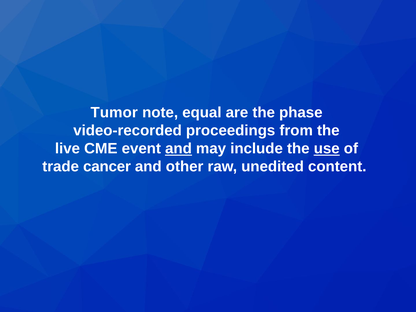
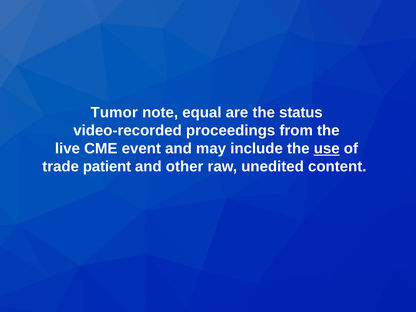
phase: phase -> status (301, 113)
and underline: present -> none (178, 149)
cancer: cancer -> patient (107, 167)
